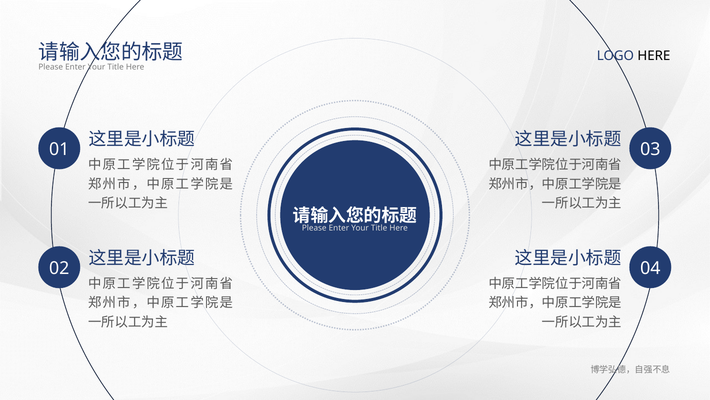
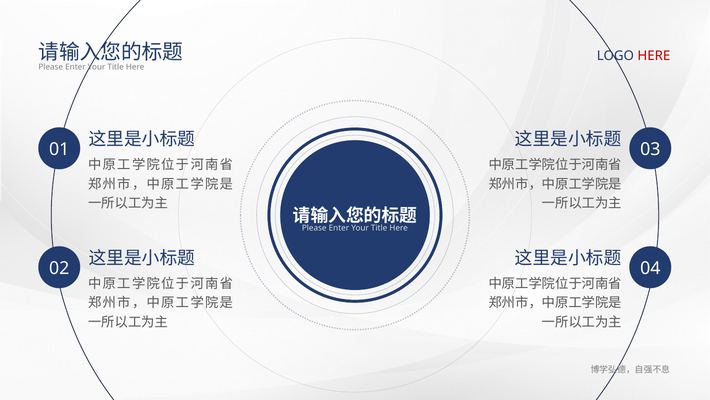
HERE colour: black -> red (654, 56)
